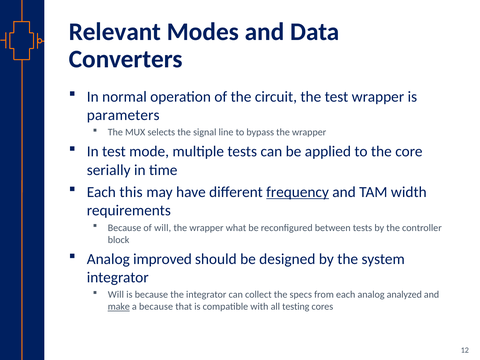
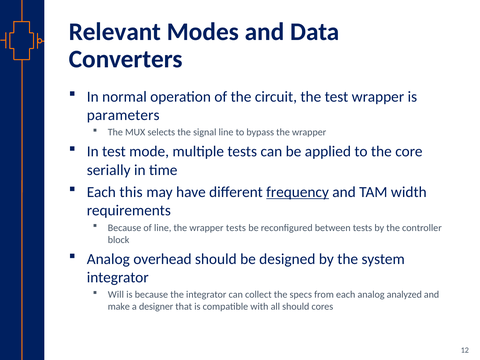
of will: will -> line (163, 228)
wrapper what: what -> tests (236, 228)
improved: improved -> overhead (162, 259)
make underline: present -> none (119, 307)
a because: because -> designer (156, 307)
all testing: testing -> should (296, 307)
